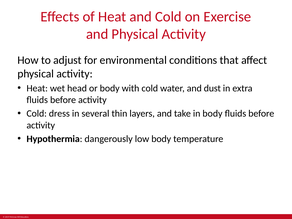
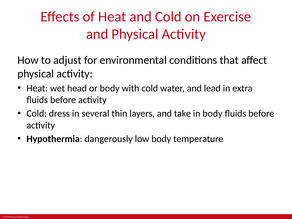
dust: dust -> lead (212, 88)
